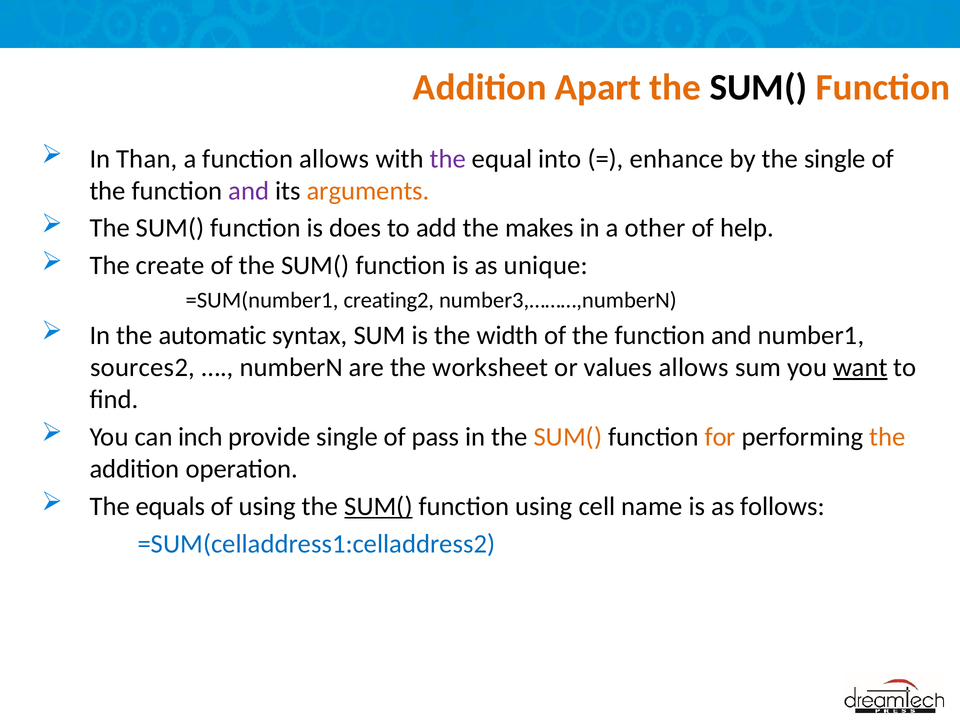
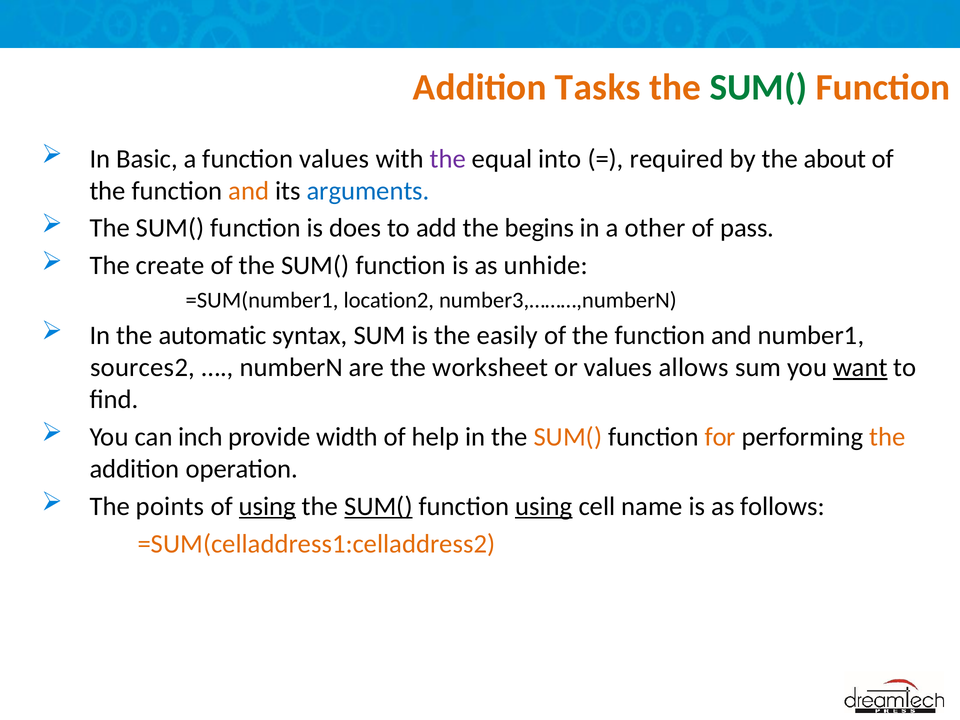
Apart: Apart -> Tasks (598, 88)
SUM( colour: black -> green (758, 88)
Than: Than -> Basic (147, 159)
function allows: allows -> values (334, 159)
enhance: enhance -> required (677, 159)
the single: single -> about (835, 159)
and colour: purple -> orange (249, 191)
arguments colour: orange -> blue (368, 191)
makes: makes -> begins (539, 228)
help: help -> pass (747, 228)
unique: unique -> unhide (546, 266)
creating2: creating2 -> location2 (389, 300)
width: width -> easily (507, 335)
provide single: single -> width (347, 437)
pass: pass -> help (436, 437)
equals: equals -> points (170, 506)
using underline: none -> present (267, 506)
using underline: none -> present (544, 506)
=SUM(celladdress1:celladdress2 colour: blue -> orange (316, 544)
